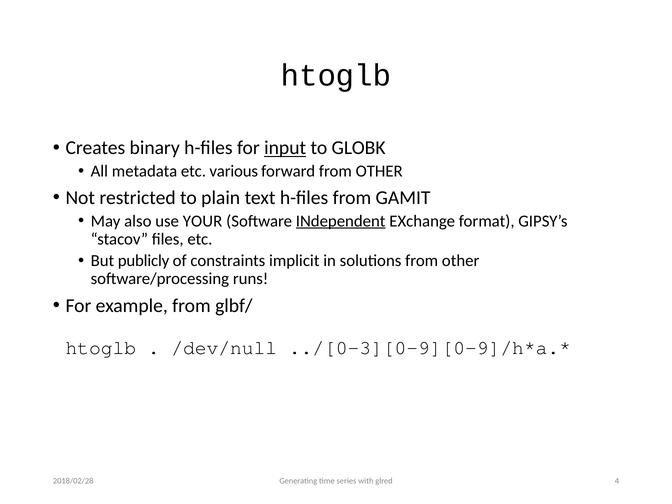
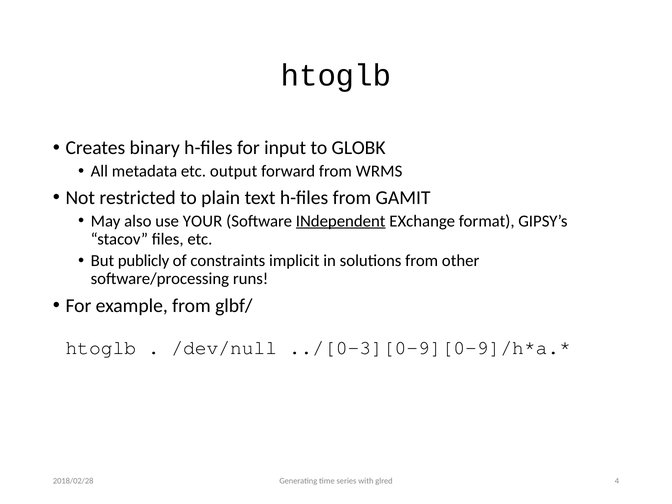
input underline: present -> none (285, 148)
various: various -> output (234, 171)
forward from OTHER: OTHER -> WRMS (379, 171)
